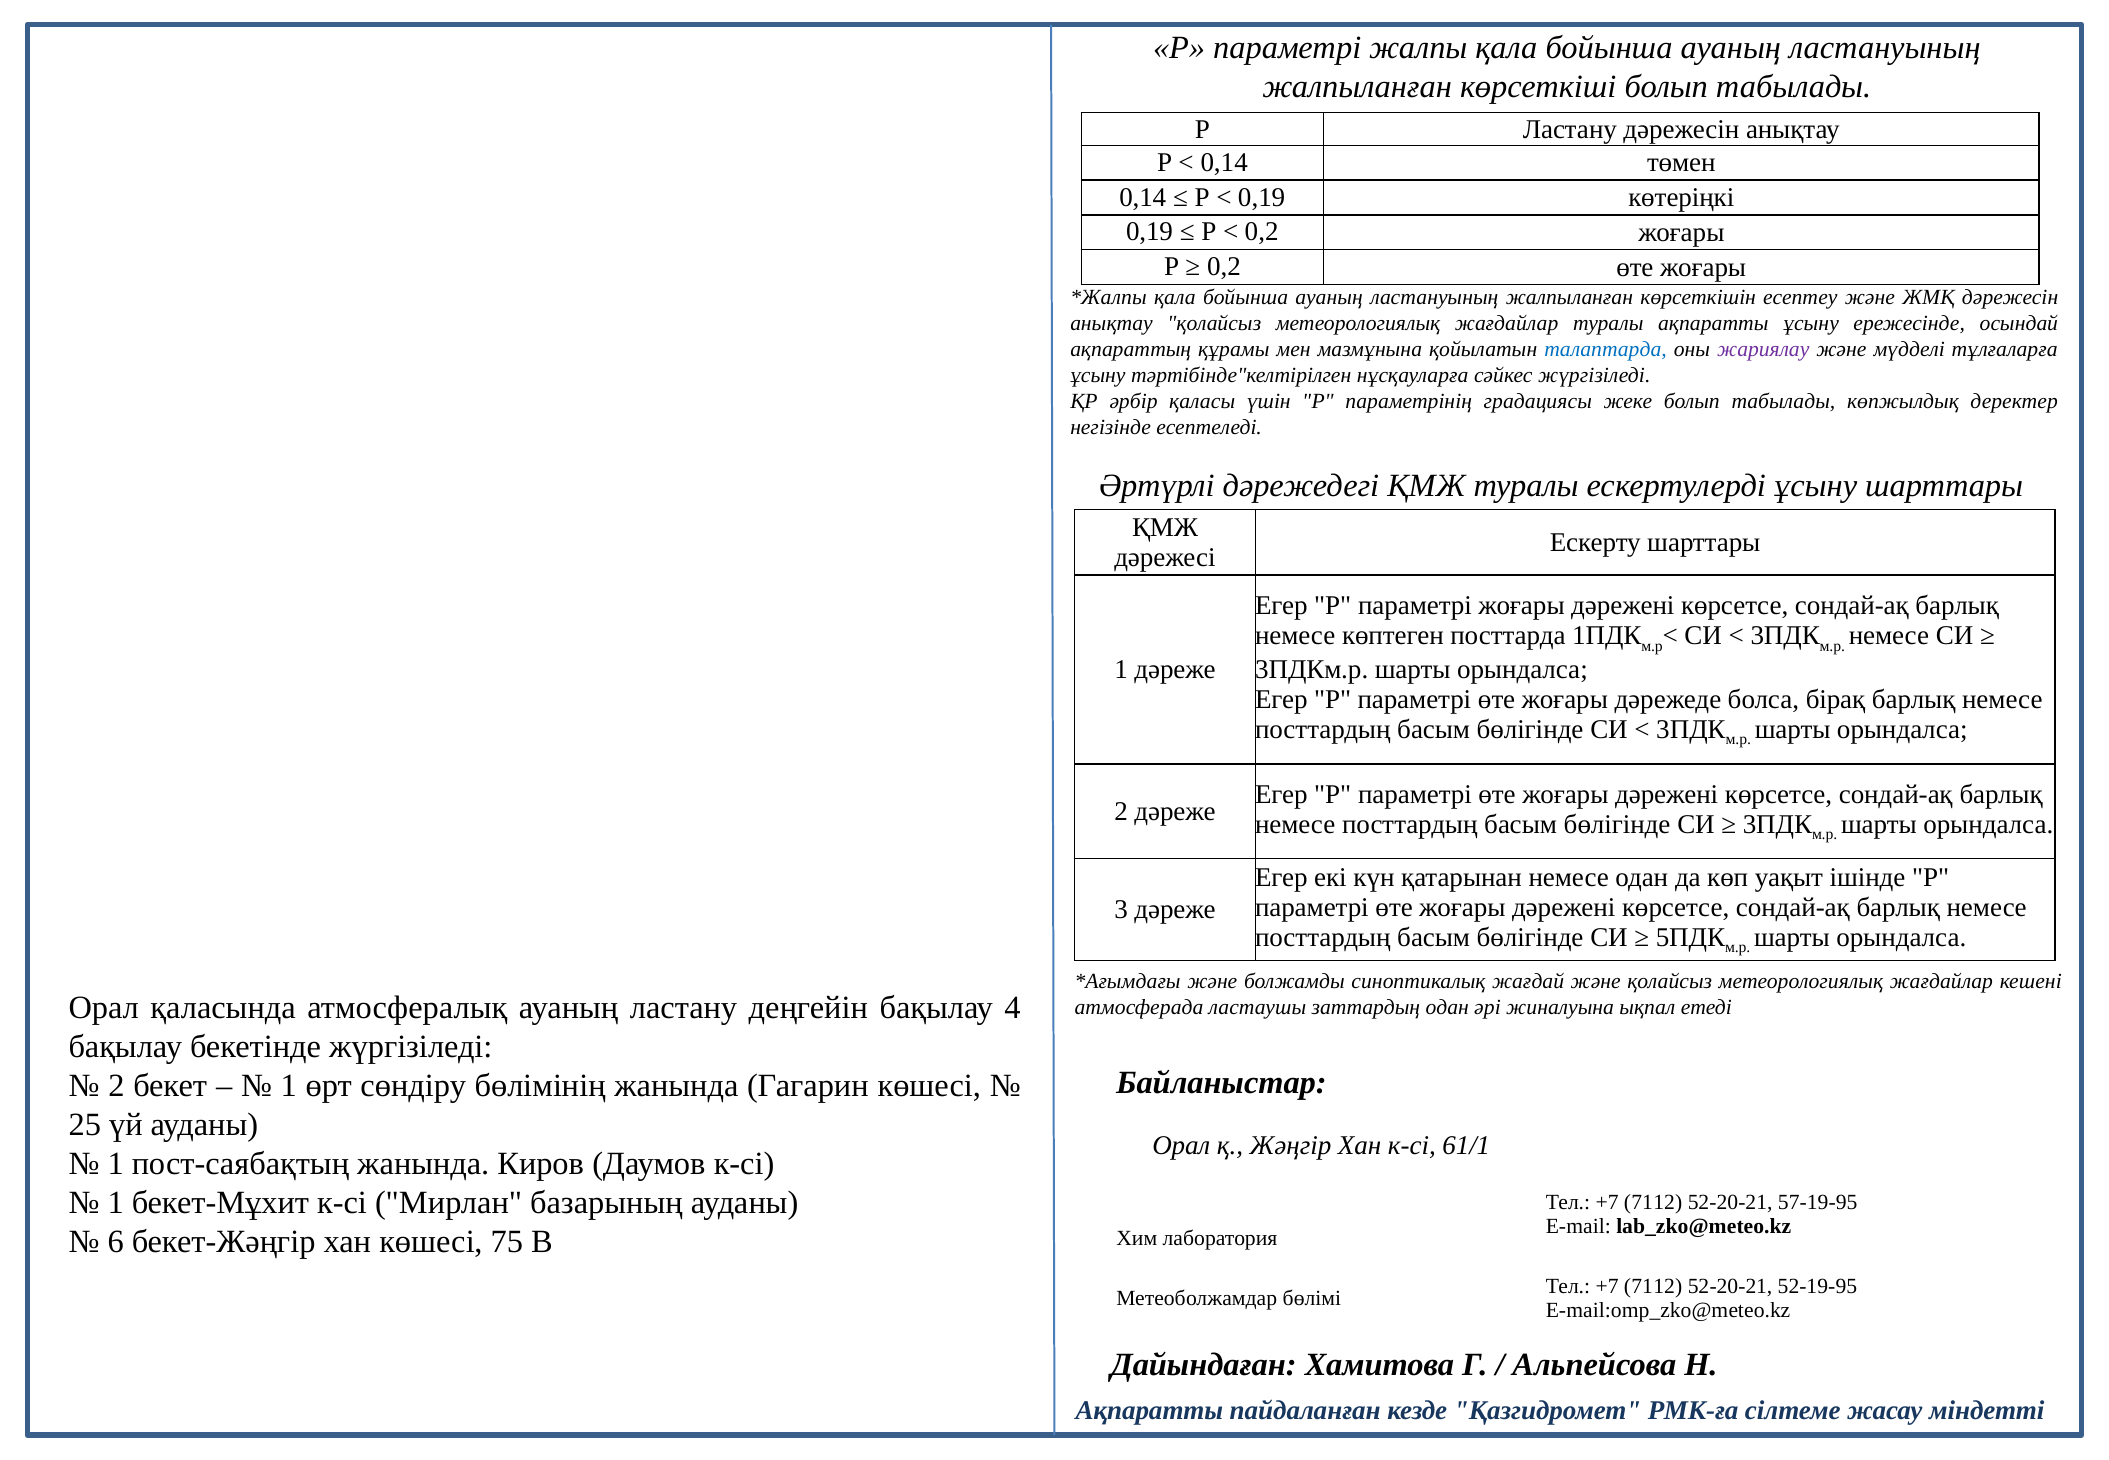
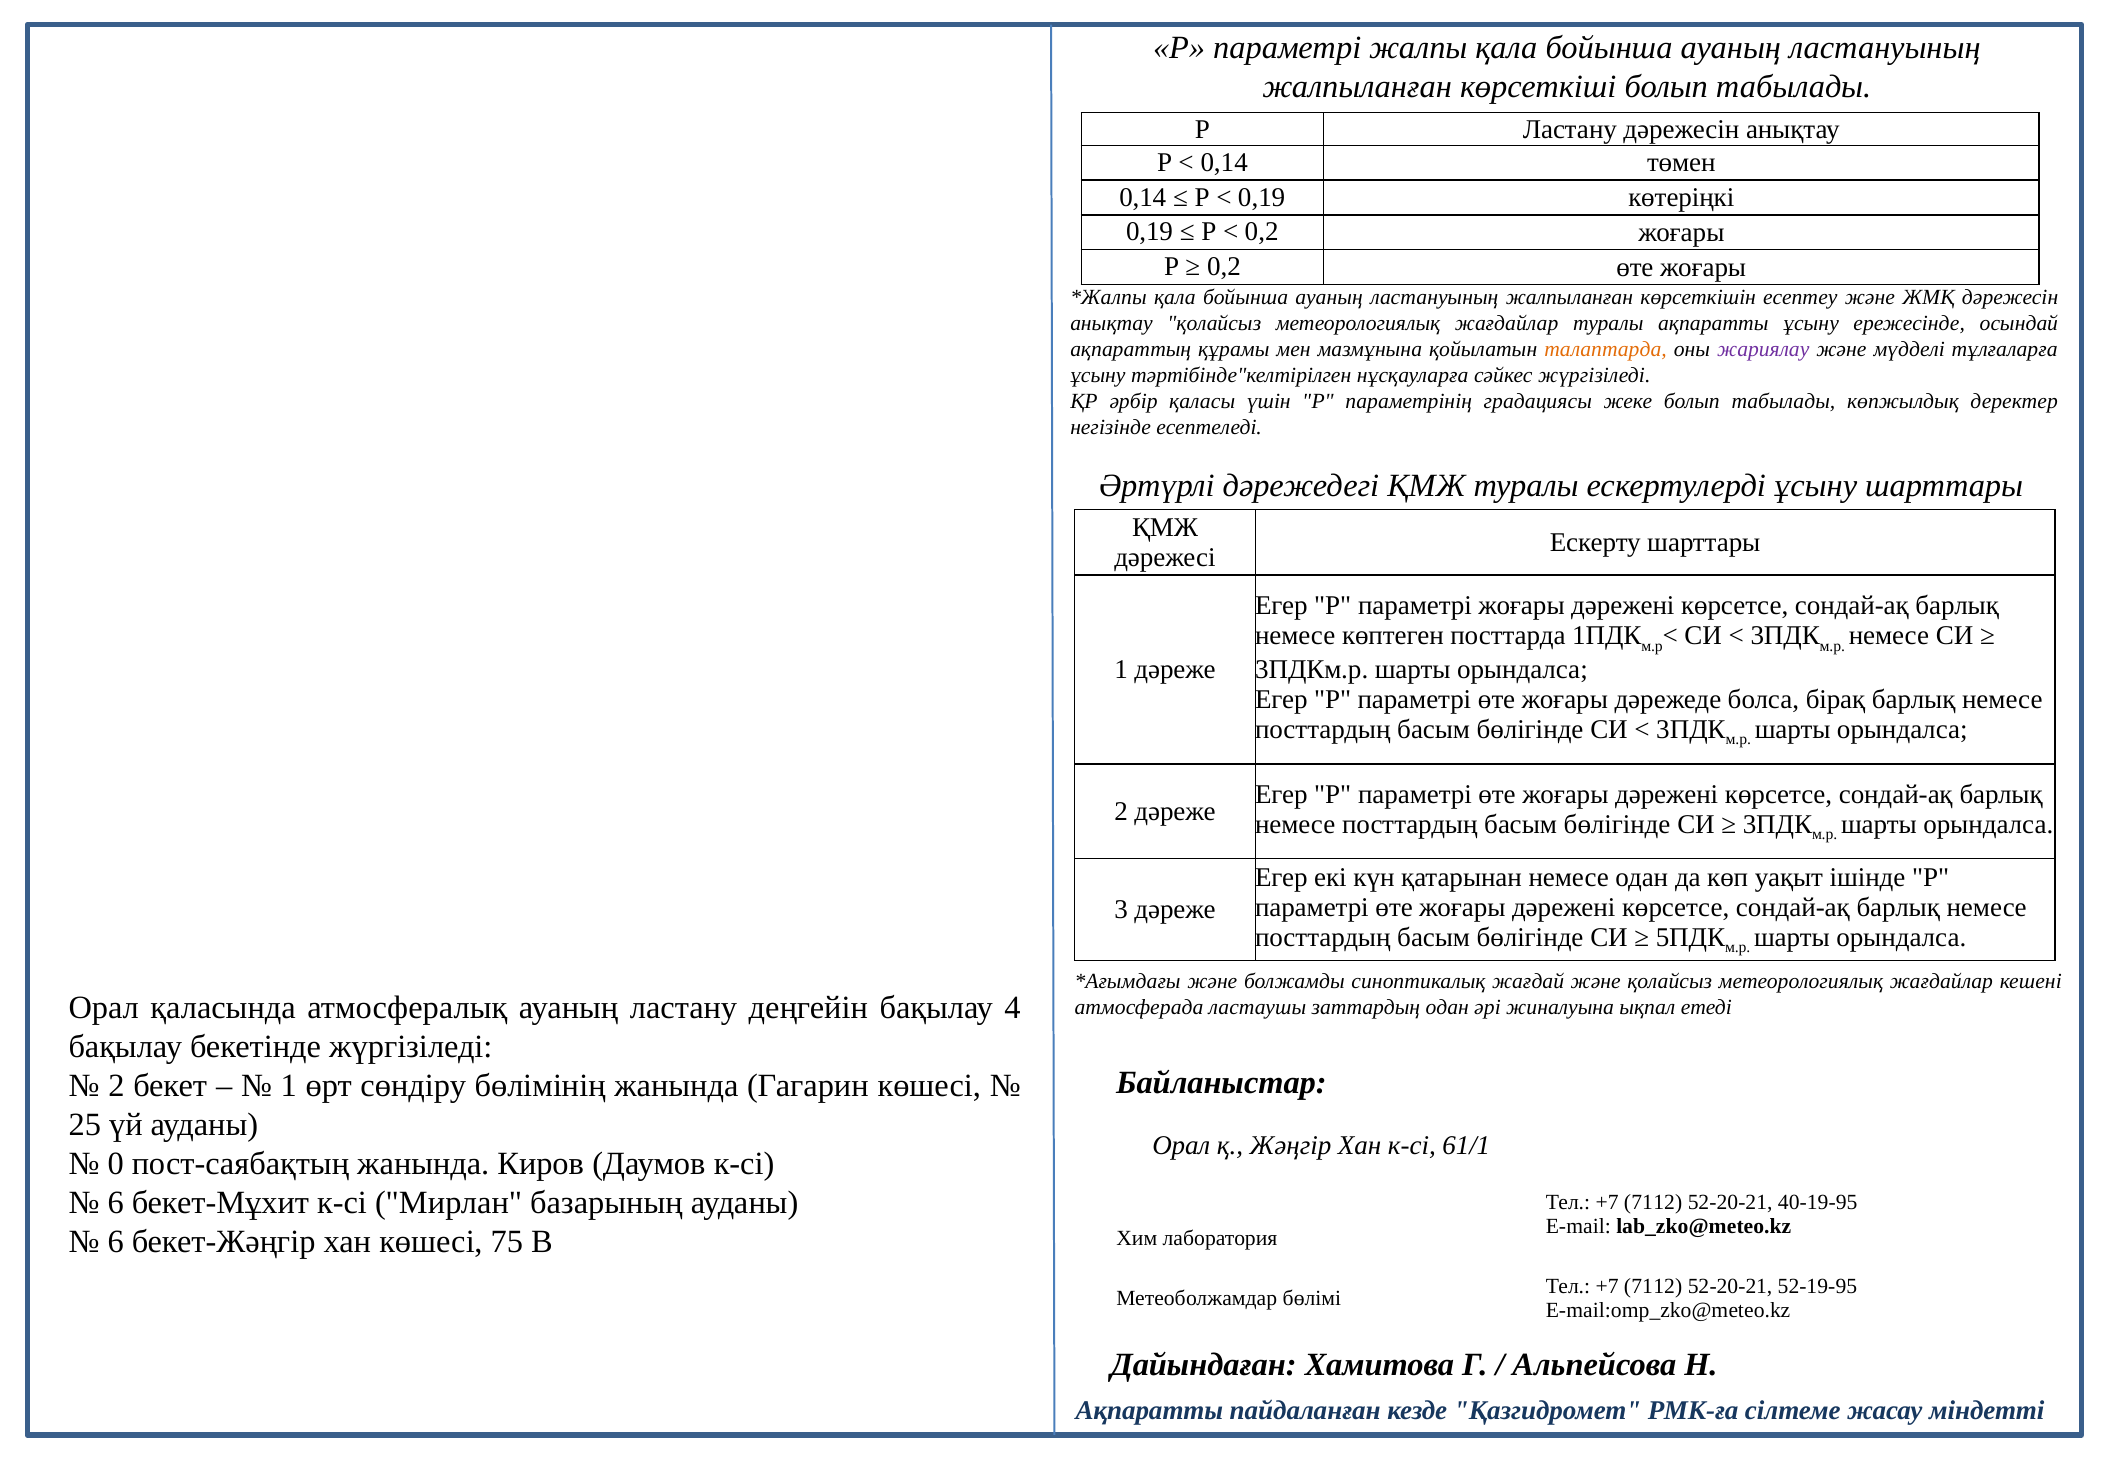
талаптарда colour: blue -> orange (1606, 350)
1: 1 -> 0 (116, 1164)
1: 1 -> 6 (116, 1203)
57-19-95: 57-19-95 -> 40-19-95 (1818, 1203)
